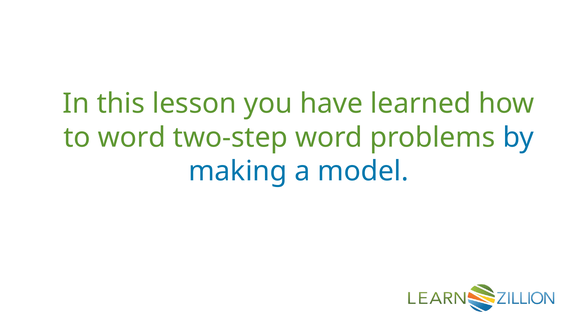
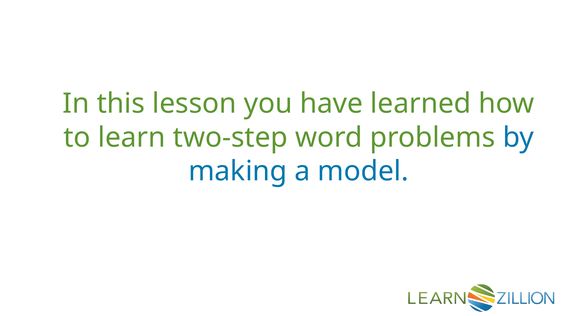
to word: word -> learn (132, 137)
